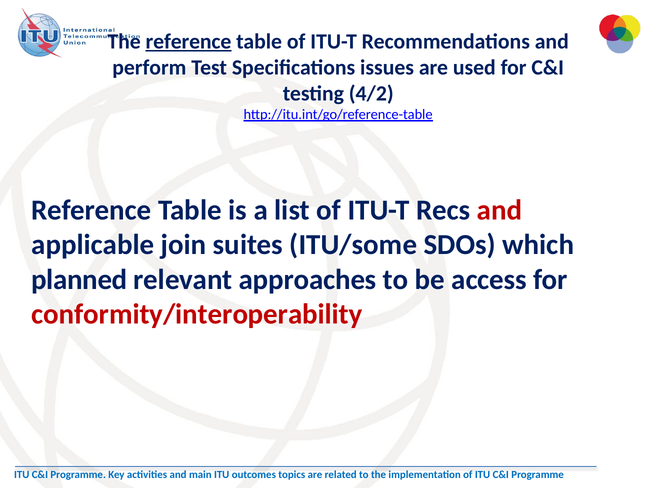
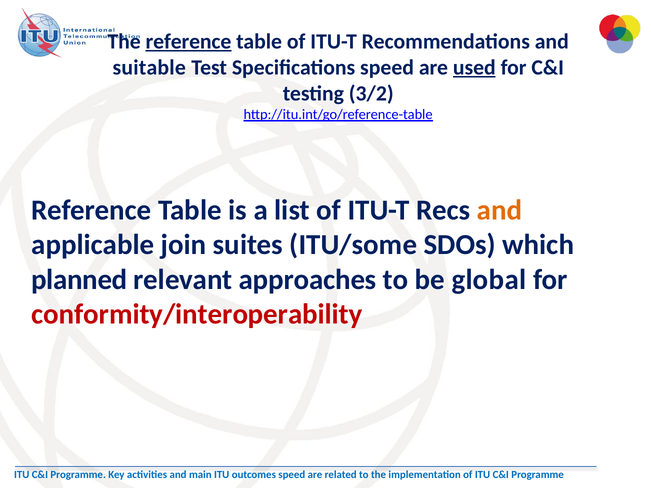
perform: perform -> suitable (149, 67)
Specifications issues: issues -> speed (387, 67)
used underline: none -> present (474, 67)
4/2: 4/2 -> 3/2 (371, 93)
and colour: red -> orange (499, 210)
access: access -> global (489, 280)
topics: topics -> speed (292, 475)
